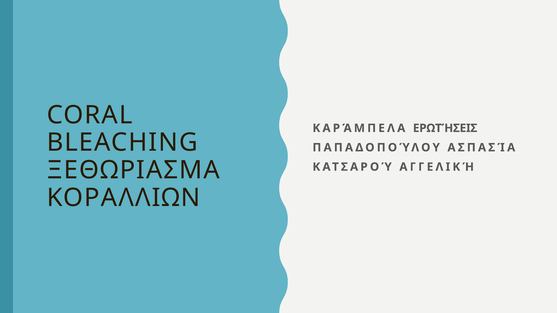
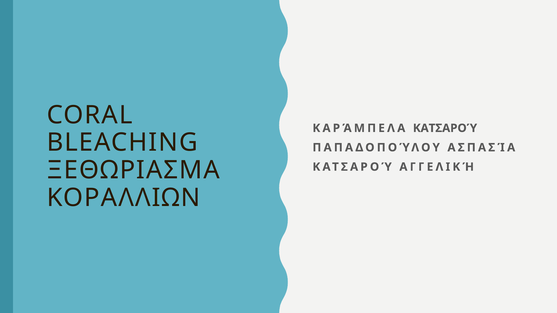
ΚΑΡΆΜΠΕΛΑ ΕΡΩΤΉΣΕΙΣ: ΕΡΩΤΉΣΕΙΣ -> ΚΑΤΣΑΡΟΎ (445, 128)
